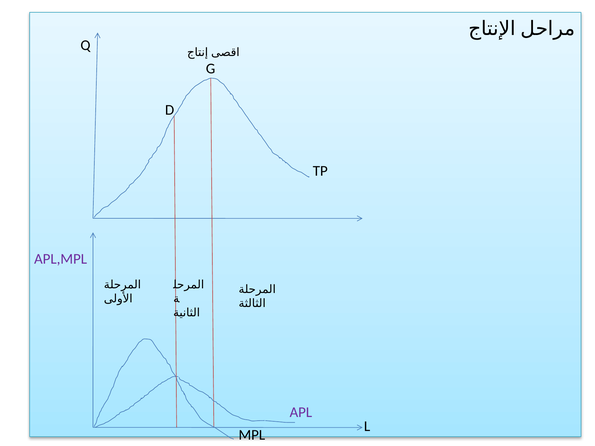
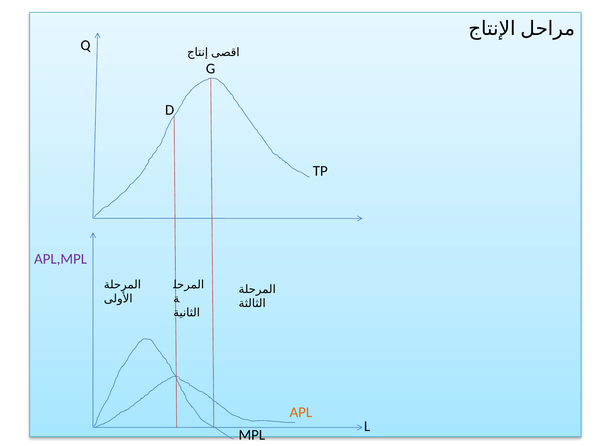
APL colour: purple -> orange (301, 413)
